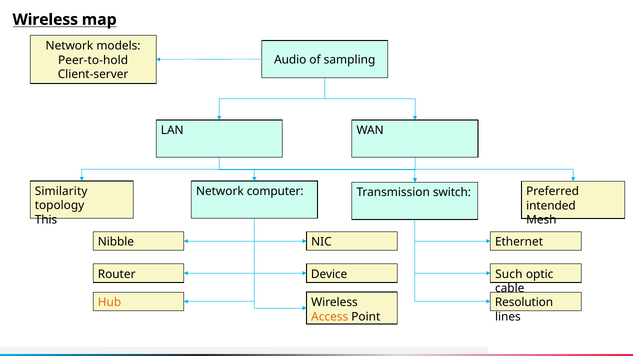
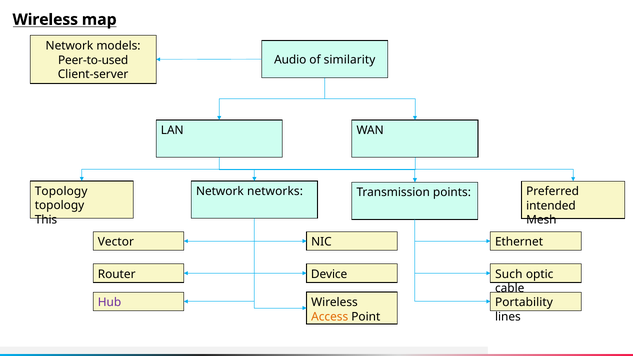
sampling: sampling -> similarity (350, 60)
Peer-to-hold: Peer-to-hold -> Peer-to-used (93, 60)
Similarity: Similarity -> Topology (61, 191)
computer: computer -> networks (275, 191)
switch: switch -> points (452, 192)
Nibble: Nibble -> Vector (116, 242)
Hub colour: orange -> purple (109, 302)
Resolution: Resolution -> Portability (524, 302)
